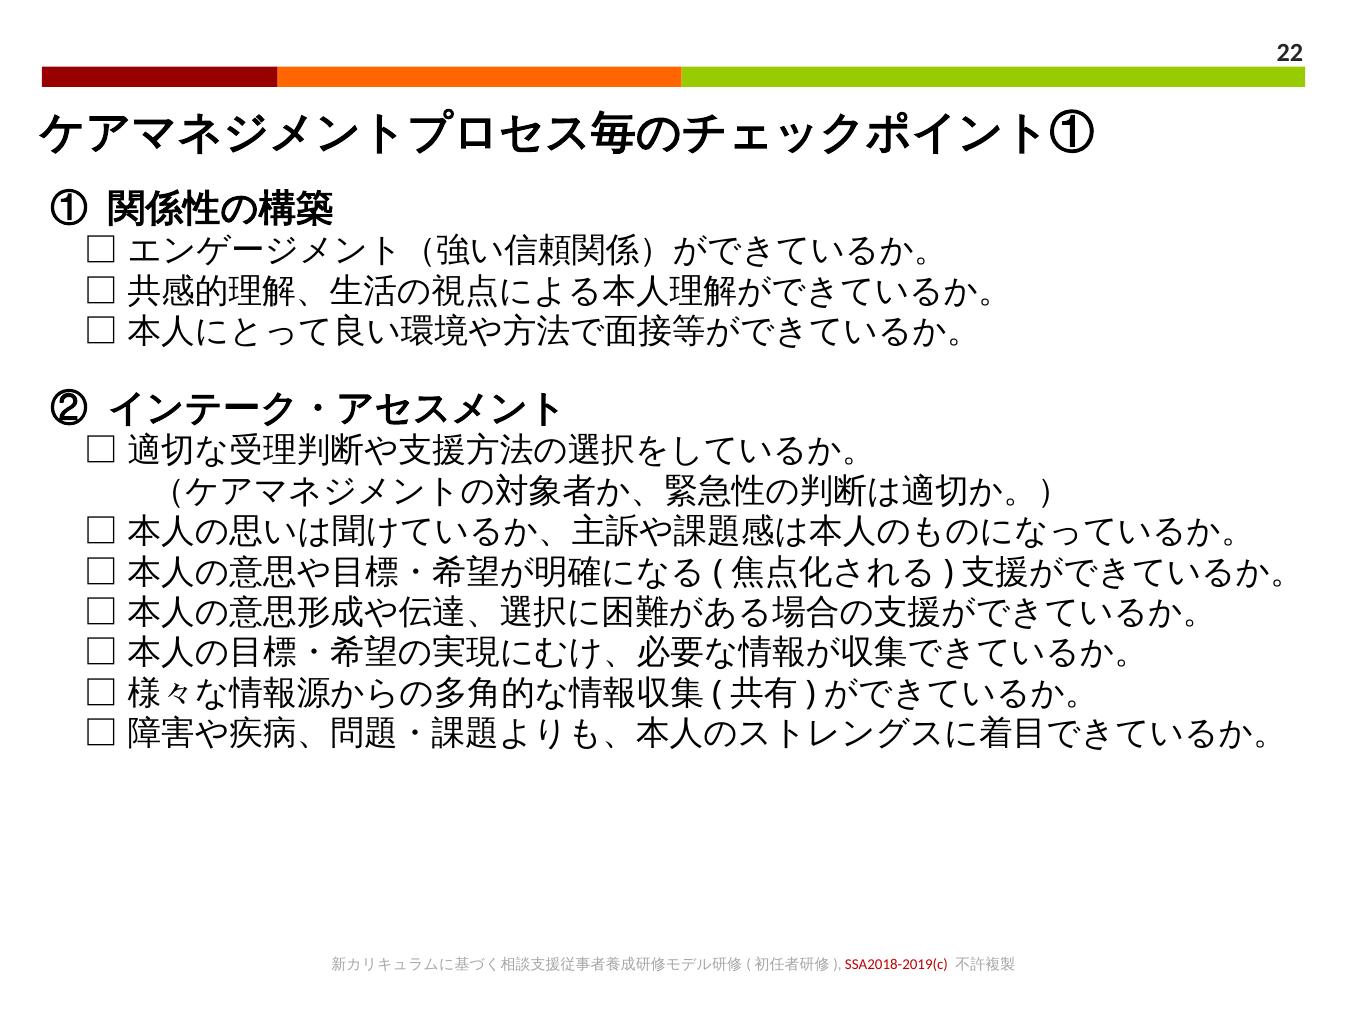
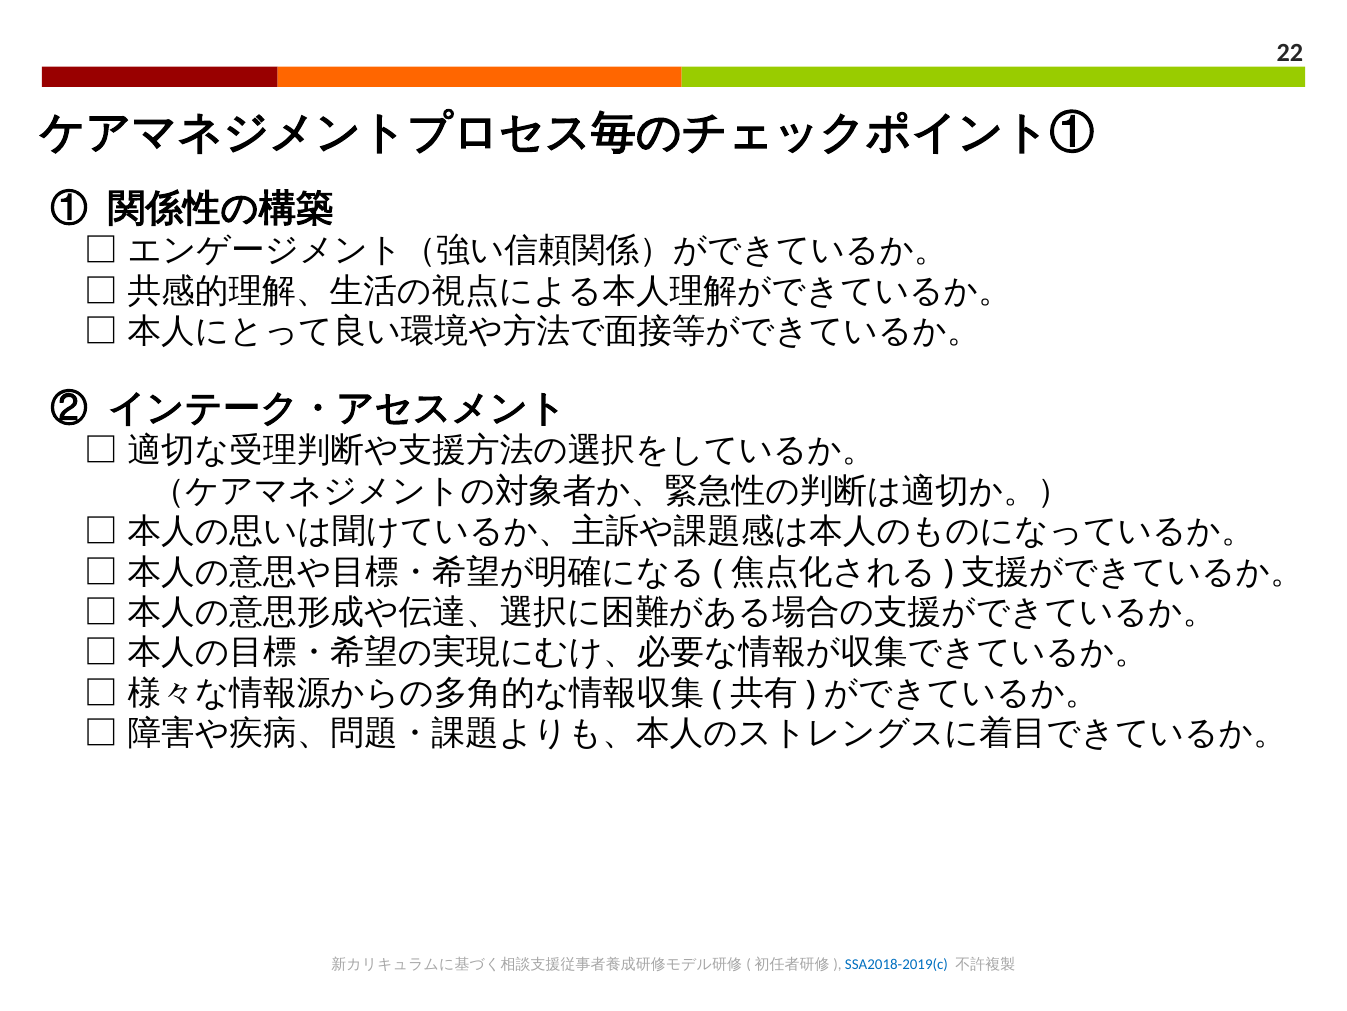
SSA2018-2019(c colour: red -> blue (896, 964)
